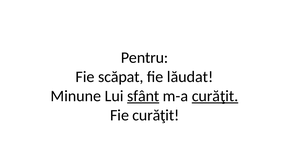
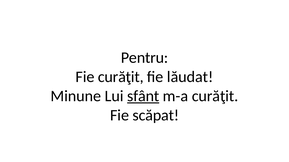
Fie scăpat: scăpat -> curăţit (121, 77)
curăţit underline: present -> none (215, 96)
Fie curăţit: curăţit -> scăpat (156, 116)
